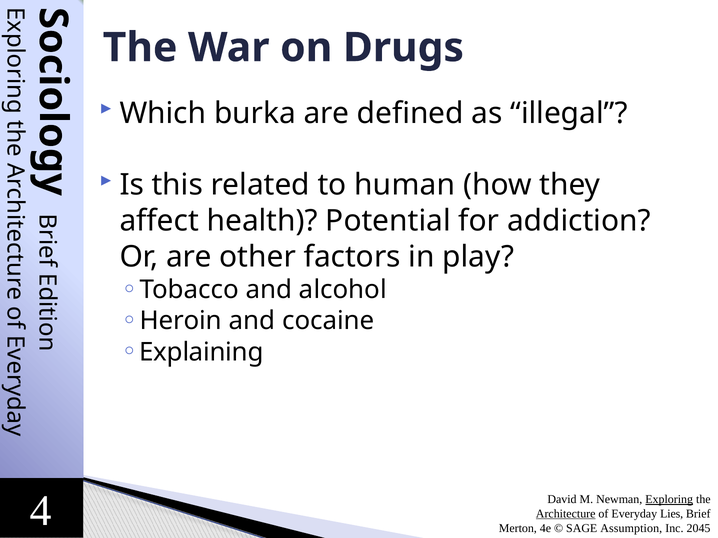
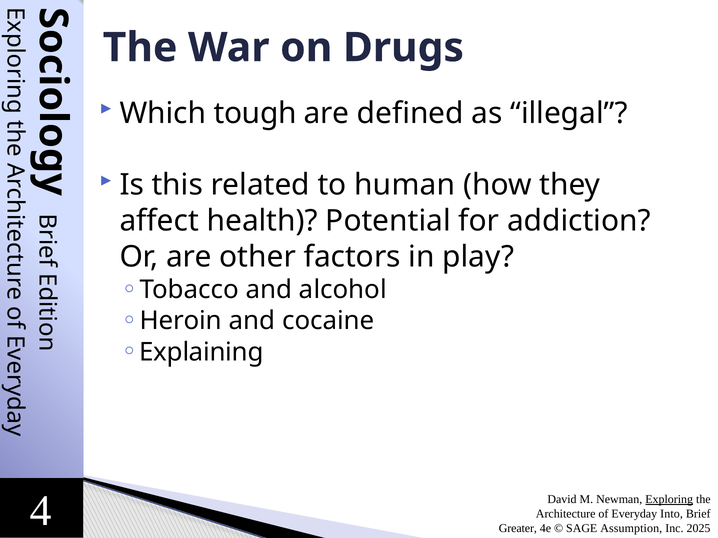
burka: burka -> tough (255, 113)
Architecture underline: present -> none (566, 514)
Lies: Lies -> Into (672, 514)
Merton: Merton -> Greater (518, 529)
2045: 2045 -> 2025 (699, 529)
